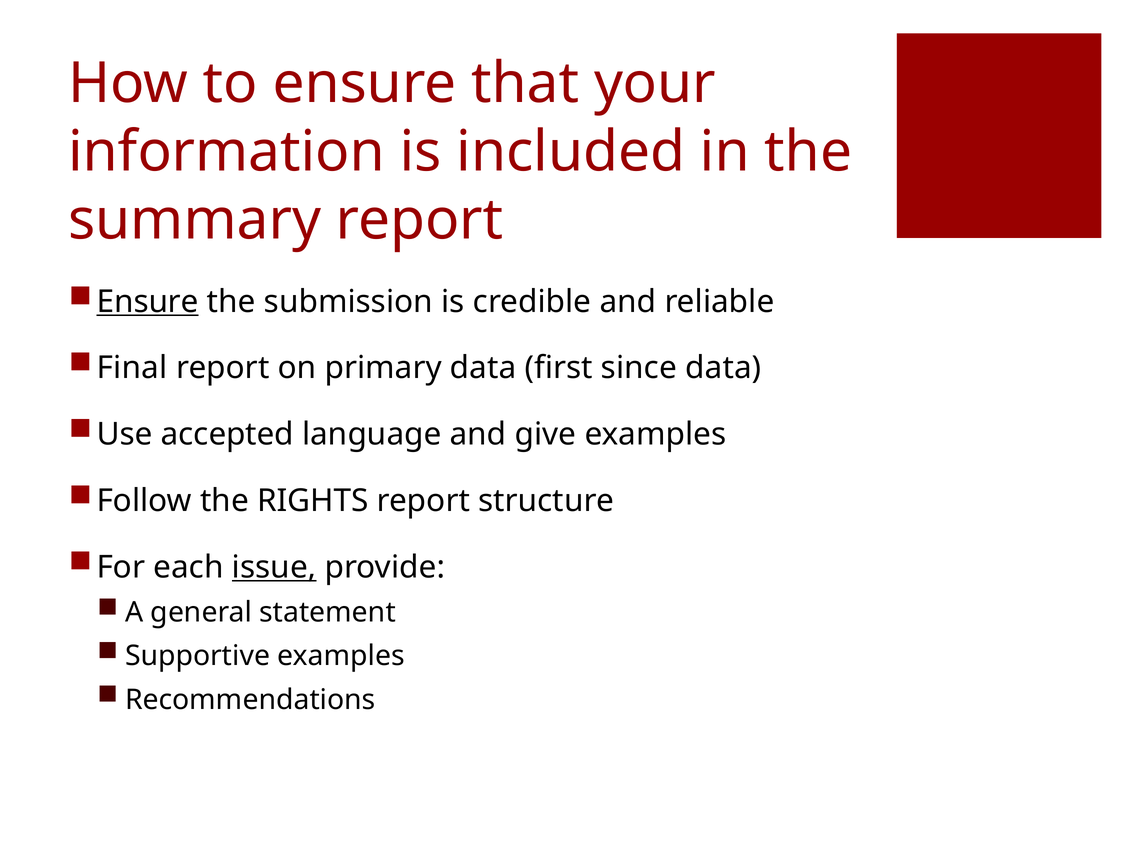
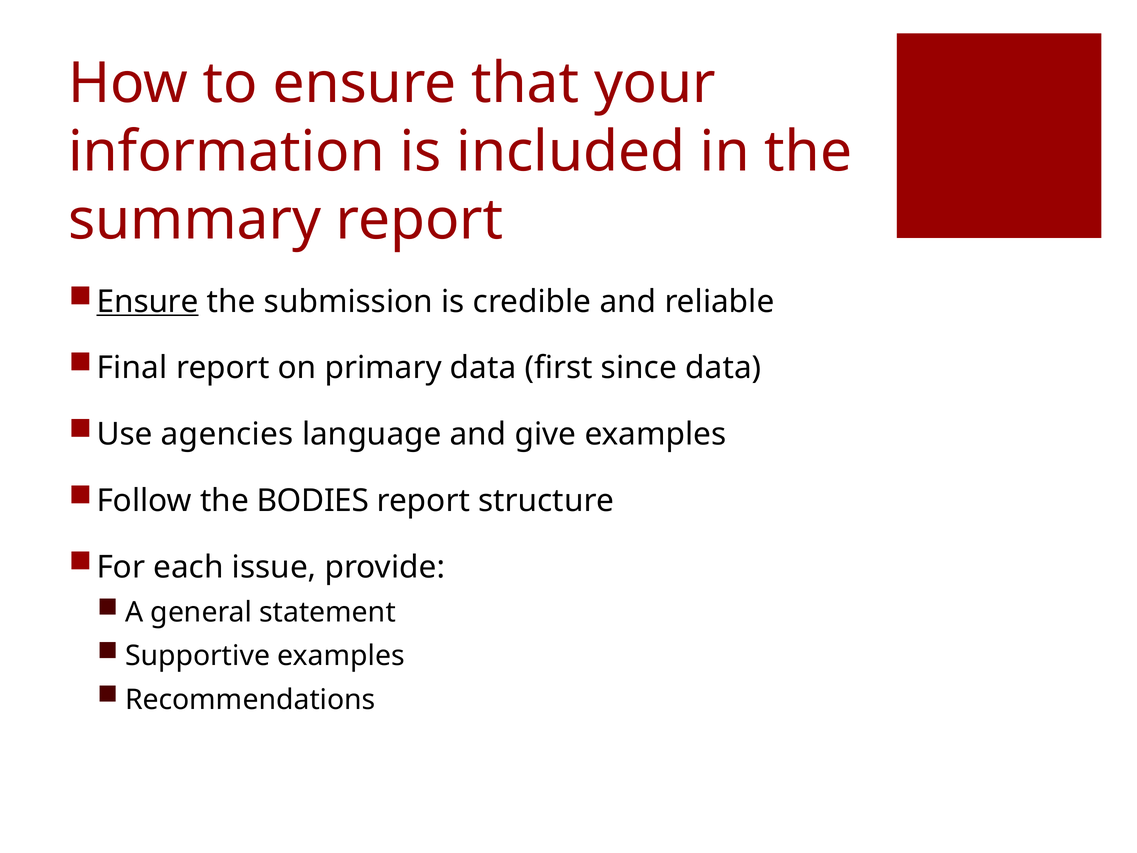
accepted: accepted -> agencies (227, 434)
RIGHTS: RIGHTS -> BODIES (313, 501)
issue underline: present -> none (274, 567)
